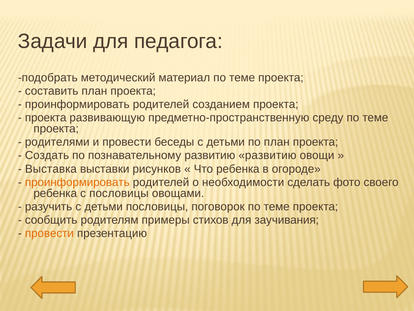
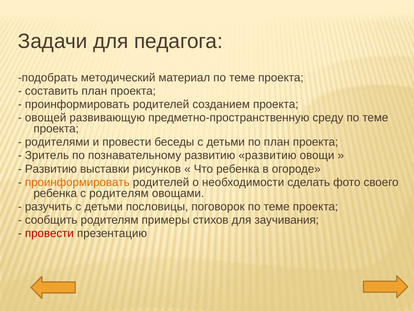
проекта: проекта -> овощей (46, 118)
Создать: Создать -> Зритель (47, 155)
Выставка: Выставка -> Развитию (51, 169)
с пословицы: пословицы -> родителям (119, 193)
провести colour: orange -> red (49, 233)
